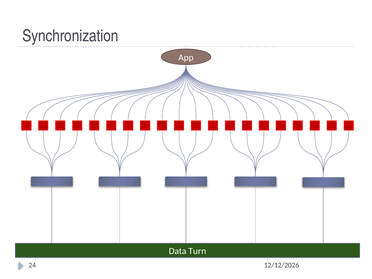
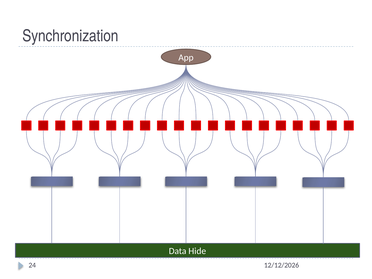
Turn: Turn -> Hide (197, 251)
